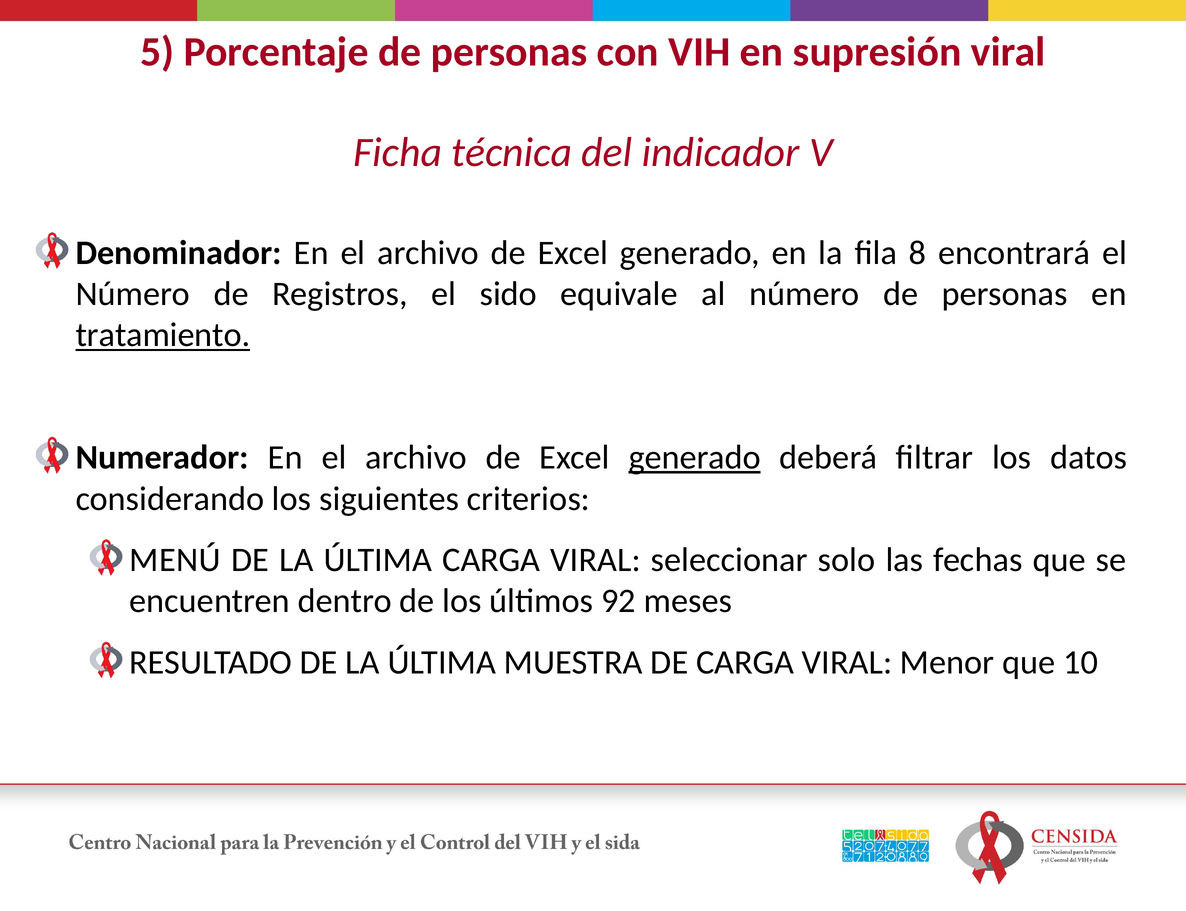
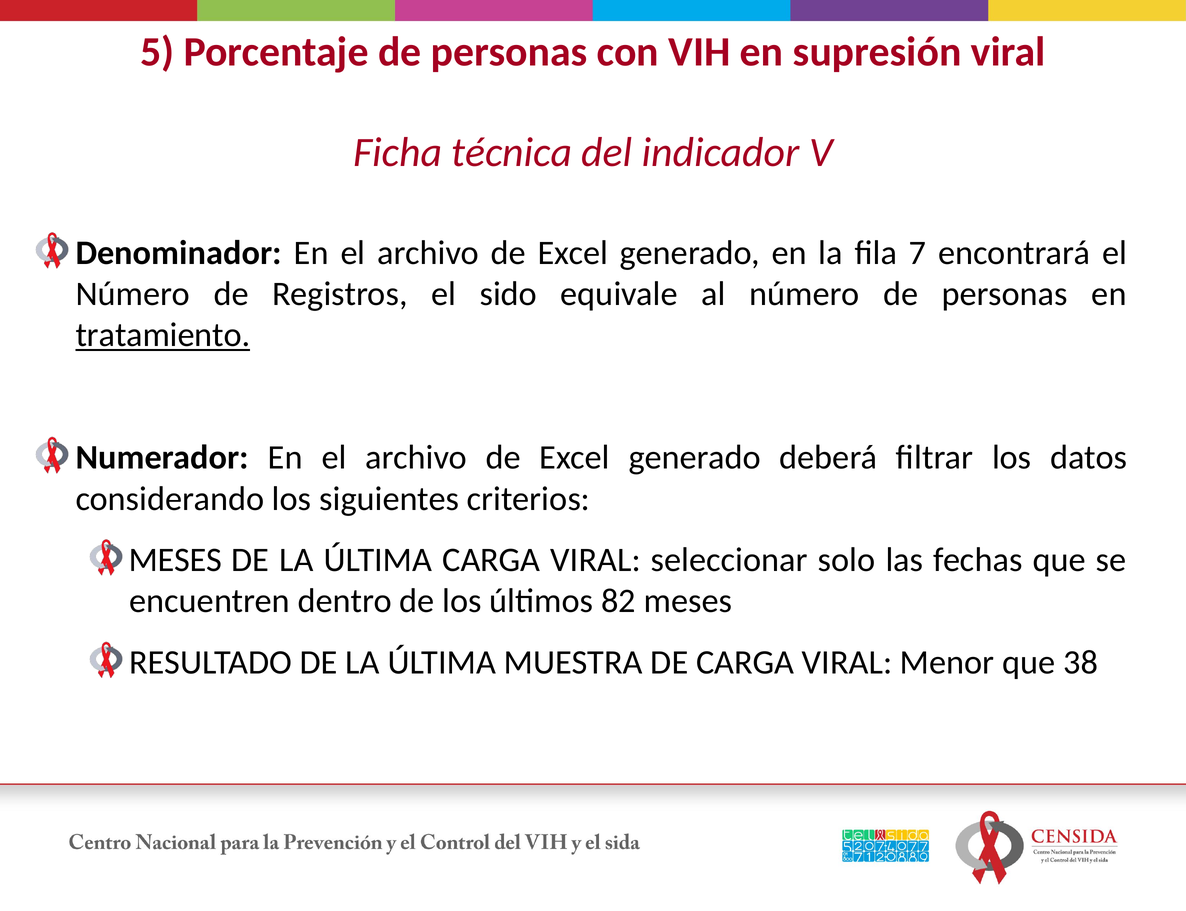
8: 8 -> 7 (917, 253)
generado underline: present -> none (695, 457)
MENÚ: MENÚ -> MESES (175, 560)
92: 92 -> 82 (618, 601)
10: 10 -> 38 (1081, 662)
